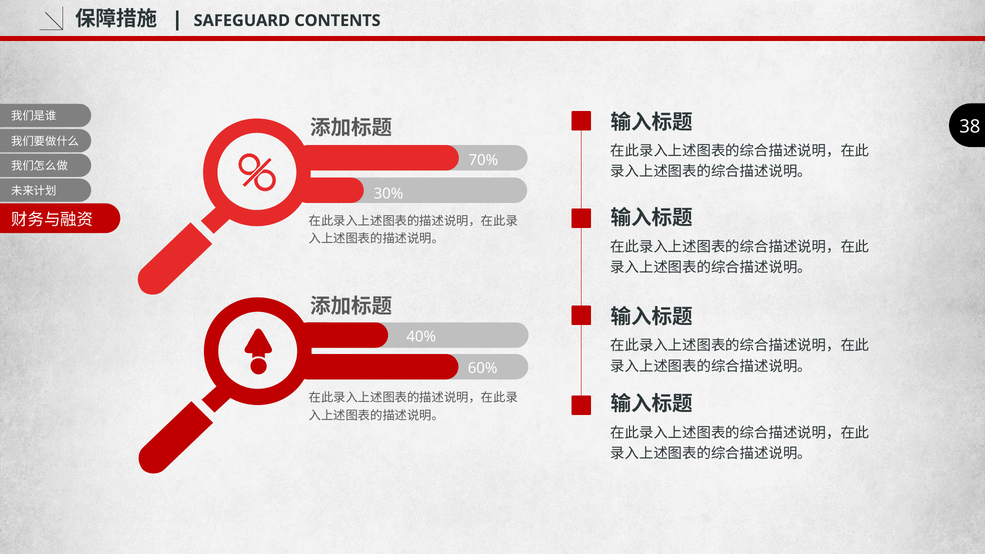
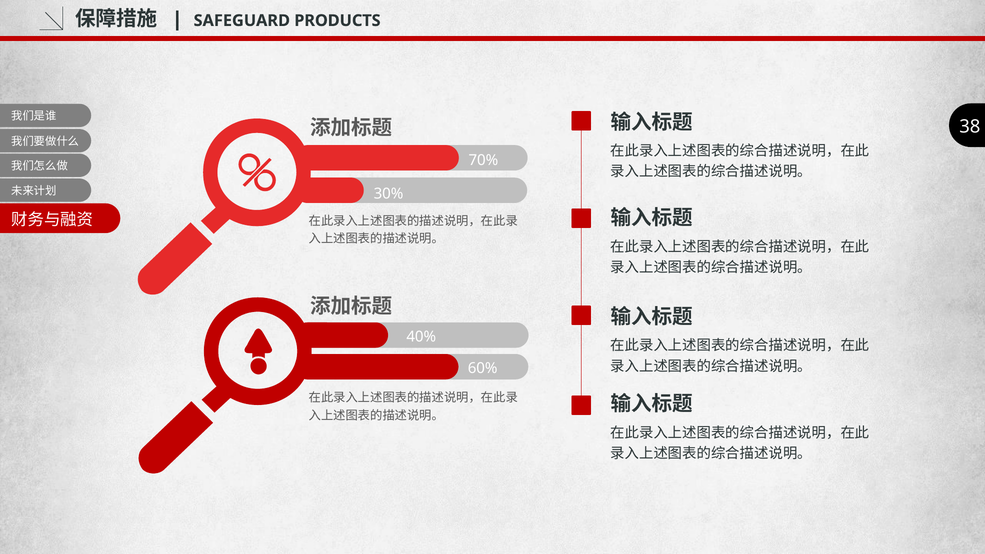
CONTENTS: CONTENTS -> PRODUCTS (337, 21)
